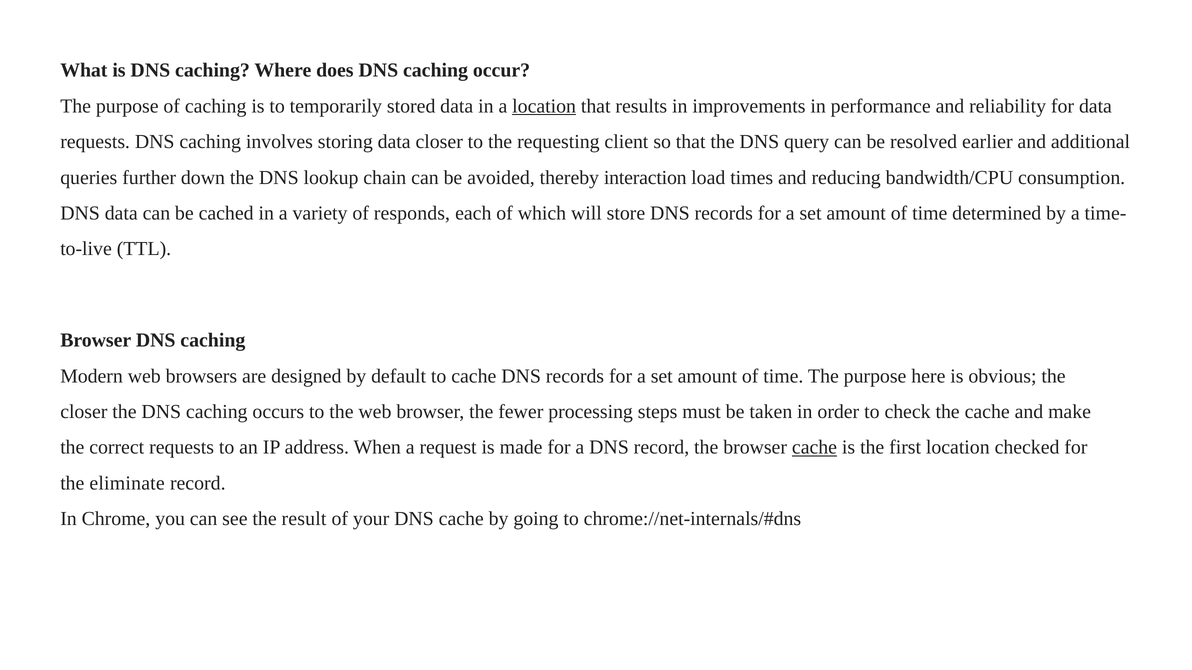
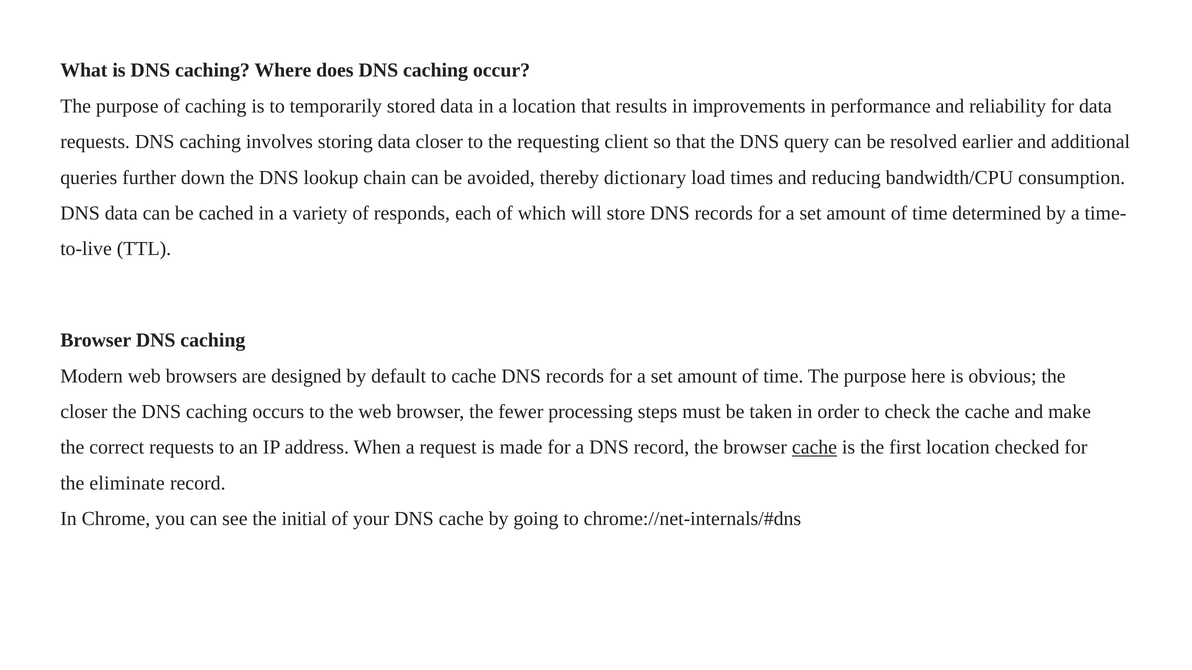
location underline: present -> none (544, 106)
interaction: interaction -> dictionary (645, 178)
result: result -> initial (304, 519)
